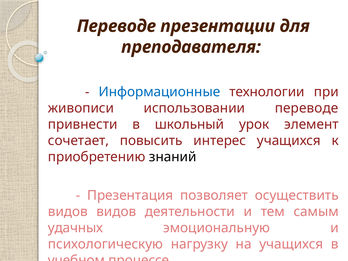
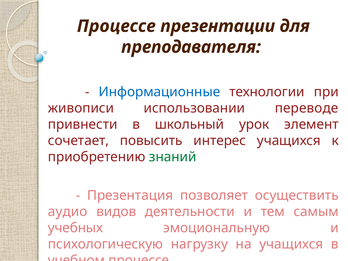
Переводе: Переводе -> Процессе (116, 26)
знаний colour: black -> green (173, 157)
видов: видов -> аудио (68, 212)
удачных: удачных -> учебных (75, 228)
